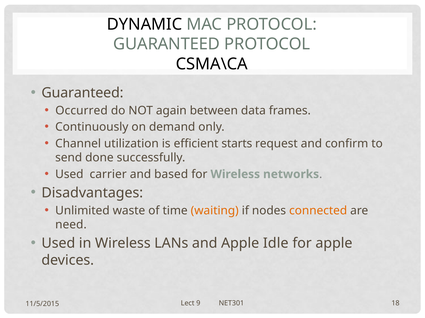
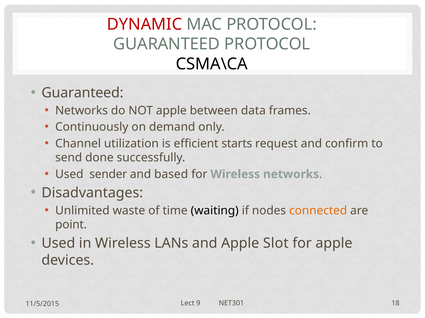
DYNAMIC colour: black -> red (145, 24)
Occurred: Occurred -> Networks (82, 111)
NOT again: again -> apple (171, 111)
carrier: carrier -> sender (108, 175)
waiting colour: orange -> black (215, 211)
need: need -> point (71, 225)
Idle: Idle -> Slot (276, 244)
